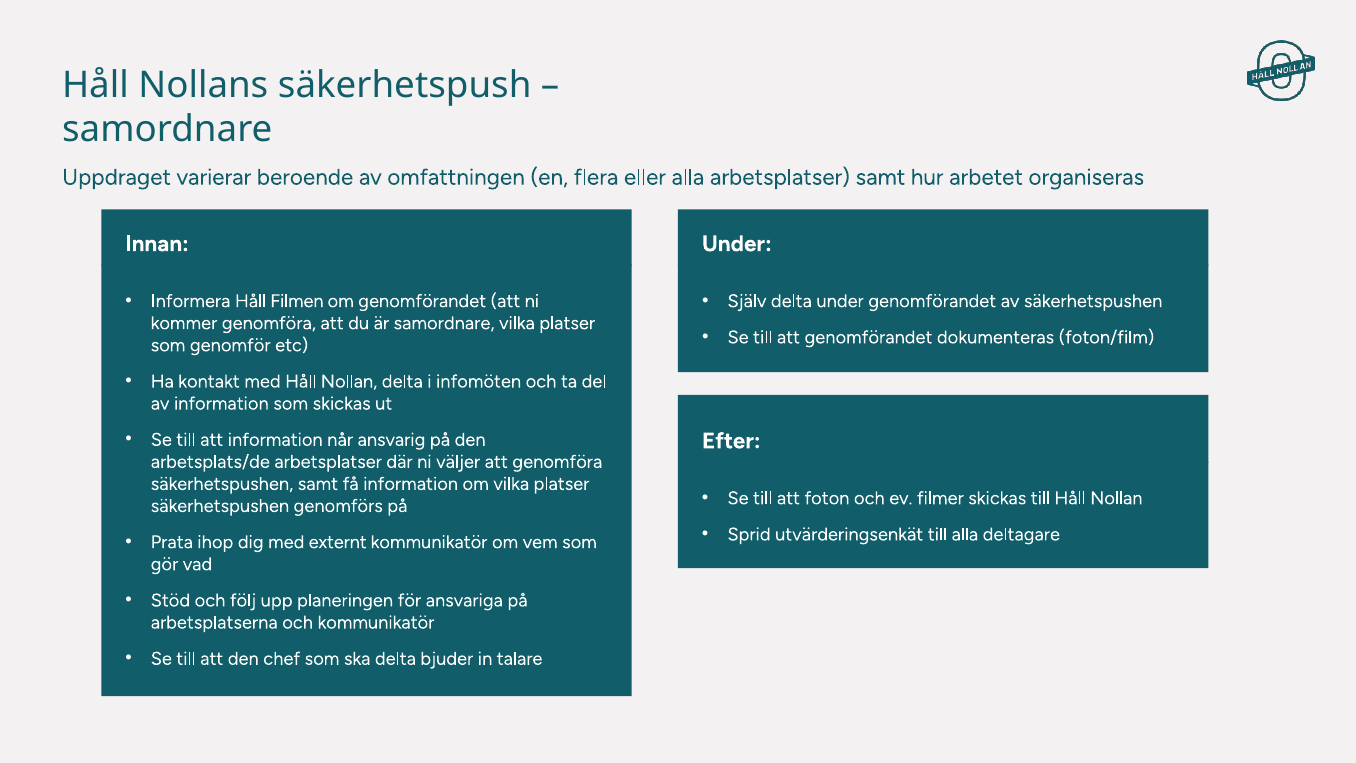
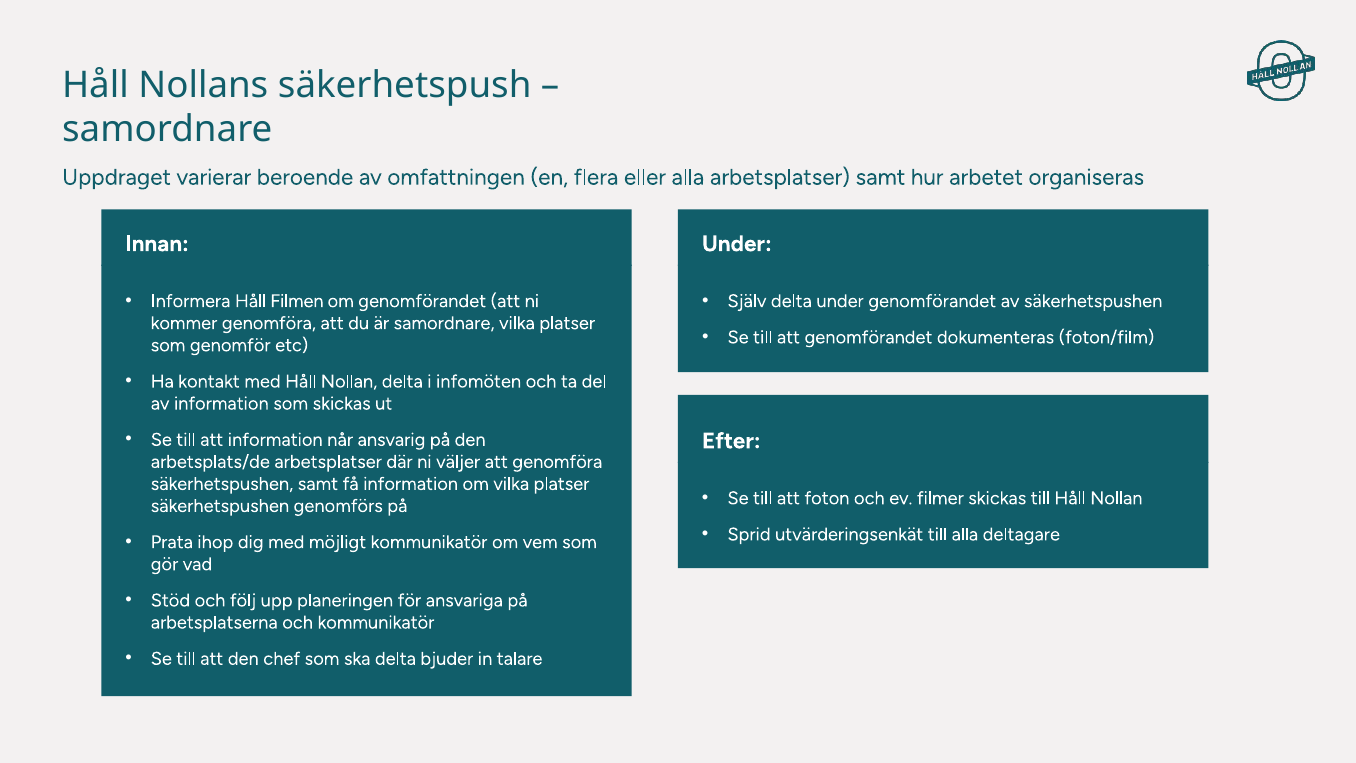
externt: externt -> möjligt (338, 542)
